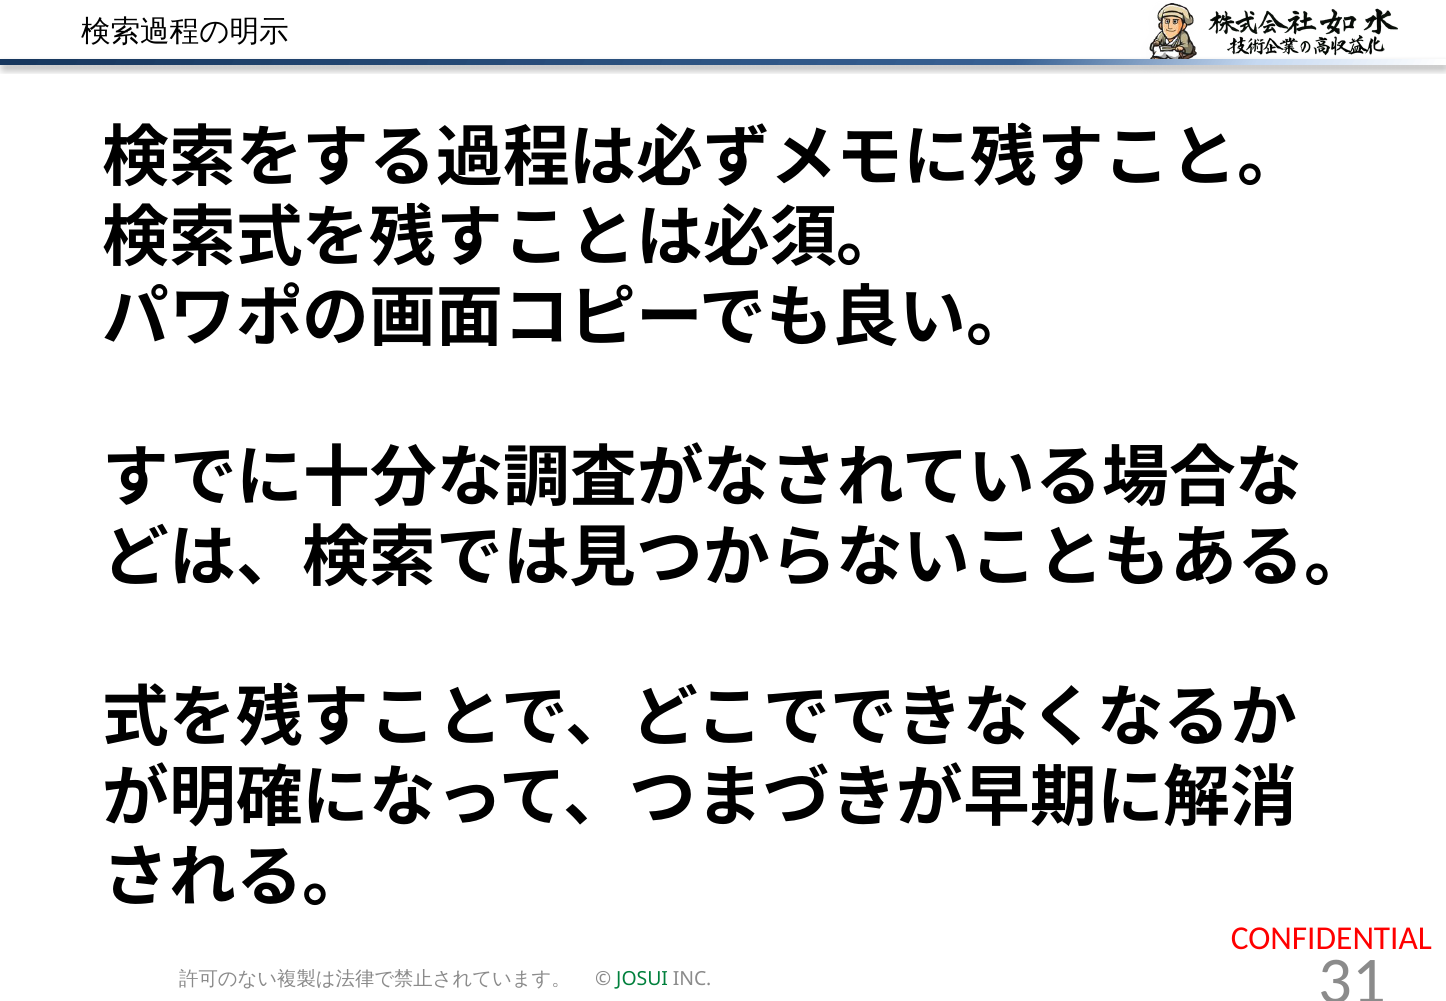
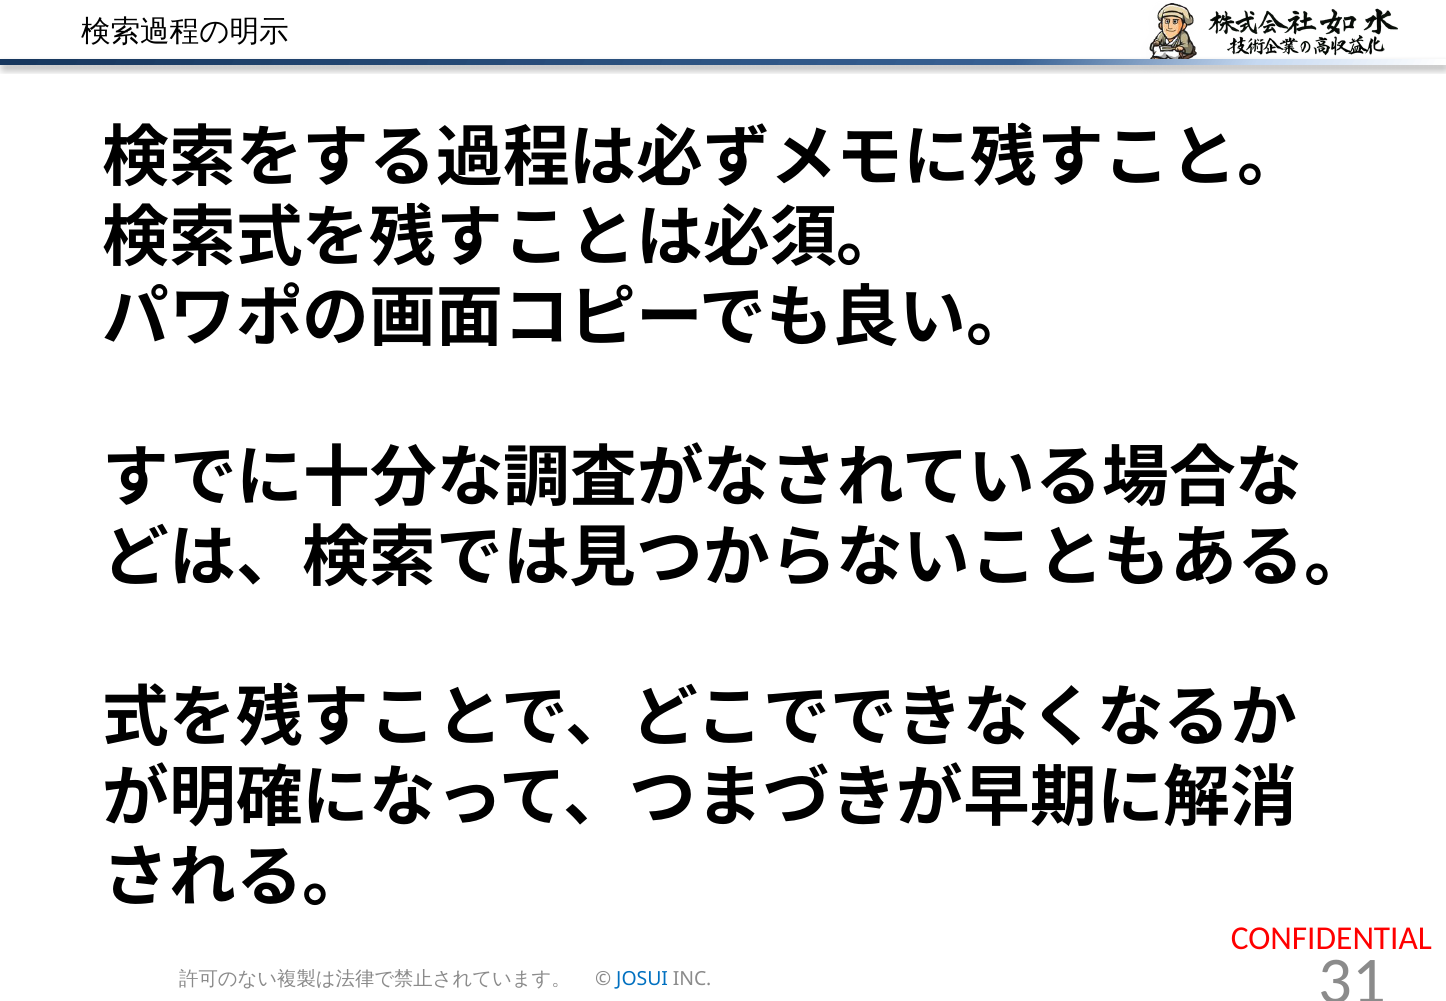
JOSUI colour: green -> blue (642, 979)
